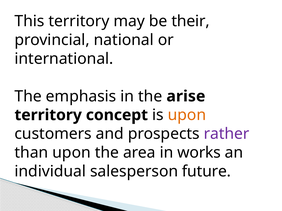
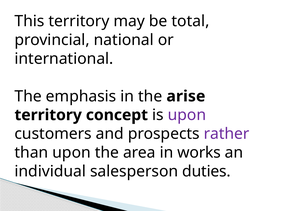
their: their -> total (190, 21)
upon colour: orange -> purple (187, 115)
future: future -> duties (206, 172)
